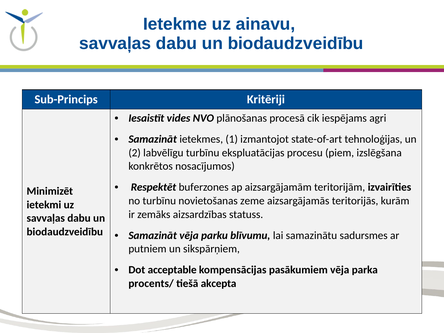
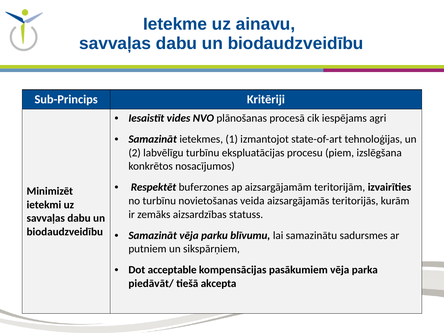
zeme: zeme -> veida (252, 201)
procents/: procents/ -> piedāvāt/ (151, 283)
